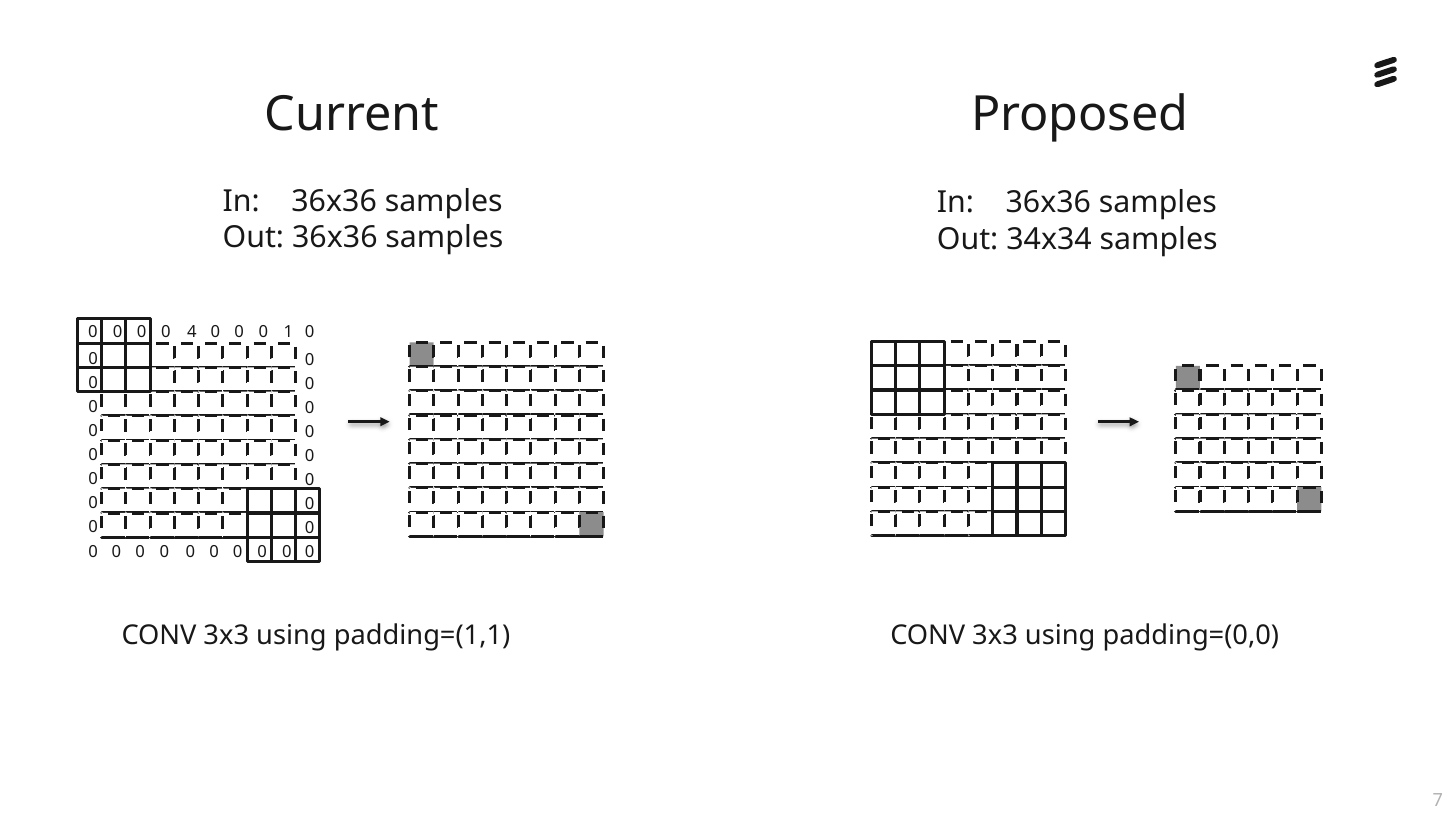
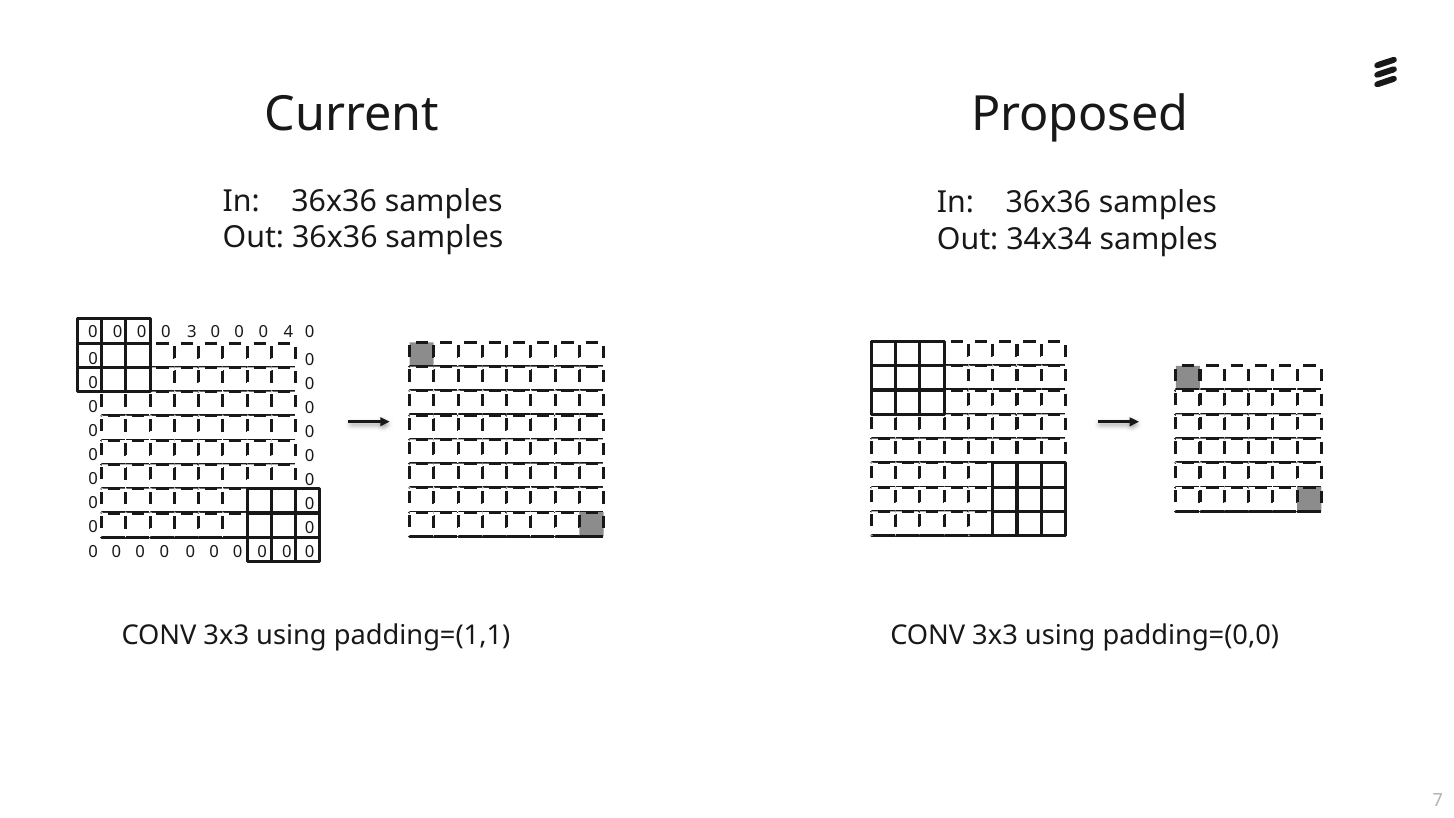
4: 4 -> 3 (192, 332)
1: 1 -> 4 (288, 332)
